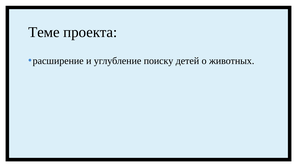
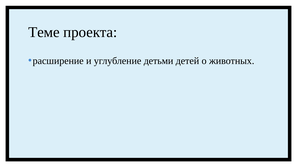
поиску: поиску -> детьми (159, 61)
